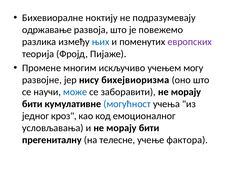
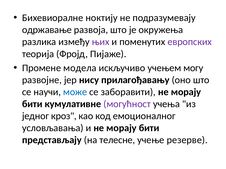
повежемо: повежемо -> окружења (161, 30)
њих colour: blue -> purple (101, 42)
многим: многим -> модела (80, 68)
бихејвиоризма: бихејвиоризма -> прилагођавању (135, 80)
могућност colour: blue -> purple (127, 104)
прегениталну: прегениталну -> представљају (52, 140)
фактора: фактора -> резерве (187, 140)
